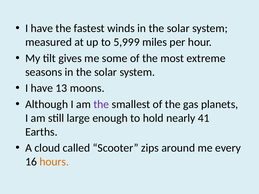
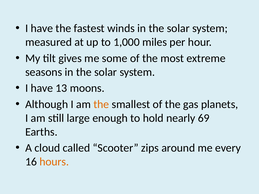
5,999: 5,999 -> 1,000 (127, 42)
the colour: purple -> orange (101, 104)
41: 41 -> 69 (204, 118)
